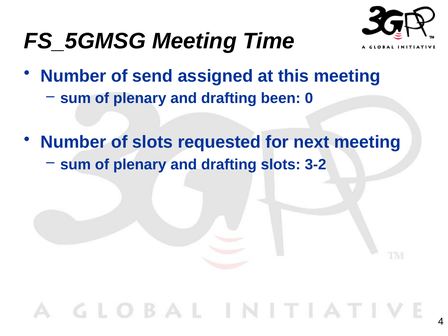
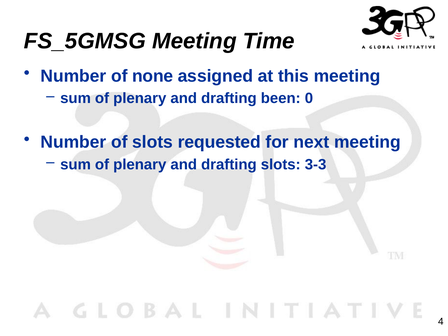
send: send -> none (153, 76)
3-2: 3-2 -> 3-3 (316, 164)
